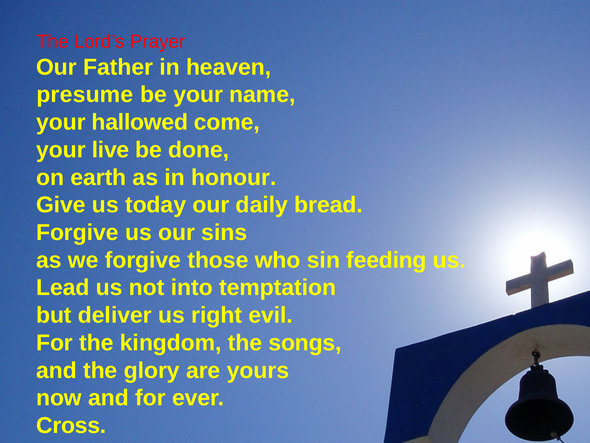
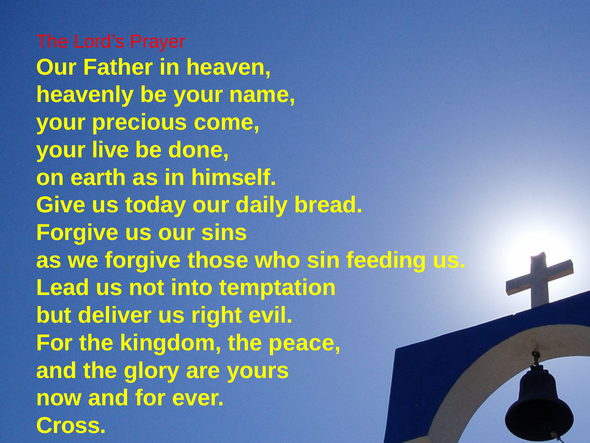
presume: presume -> heavenly (85, 95)
hallowed: hallowed -> precious (140, 122)
honour: honour -> himself (234, 177)
songs: songs -> peace (305, 343)
